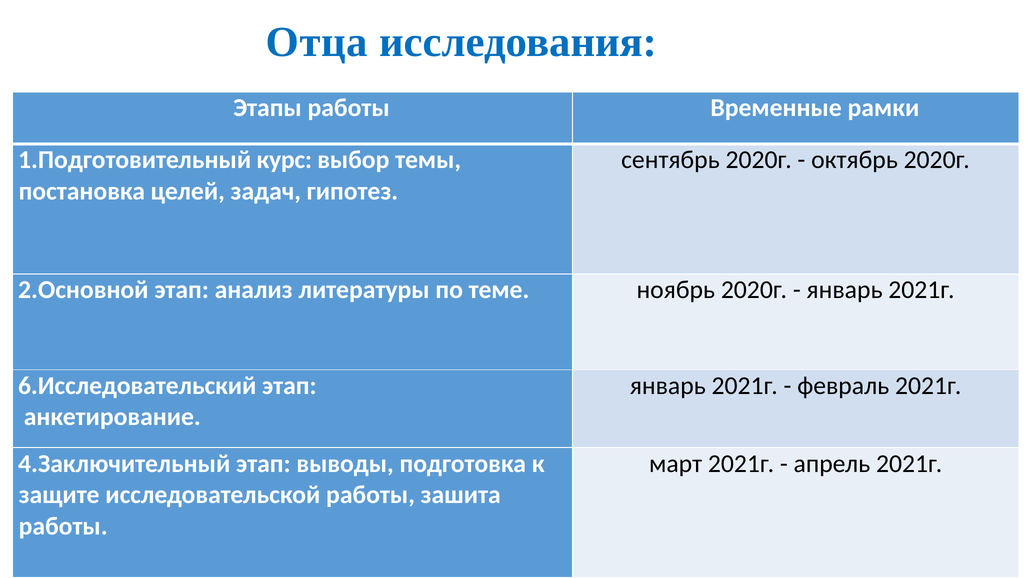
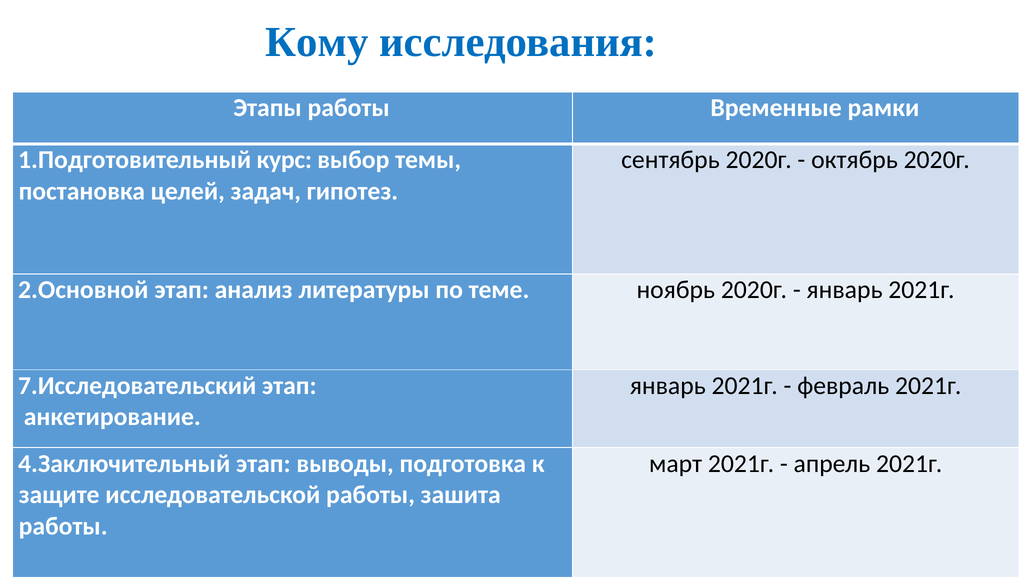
Отца: Отца -> Кому (317, 42)
6.Исследовательский: 6.Исследовательский -> 7.Исследовательский (137, 385)
